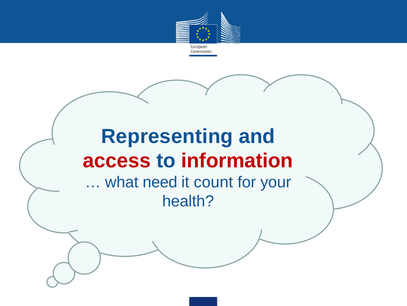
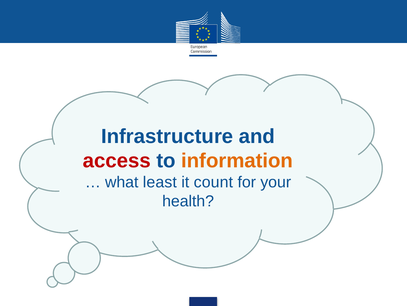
Representing: Representing -> Infrastructure (167, 136)
information colour: red -> orange (237, 160)
need: need -> least (160, 182)
